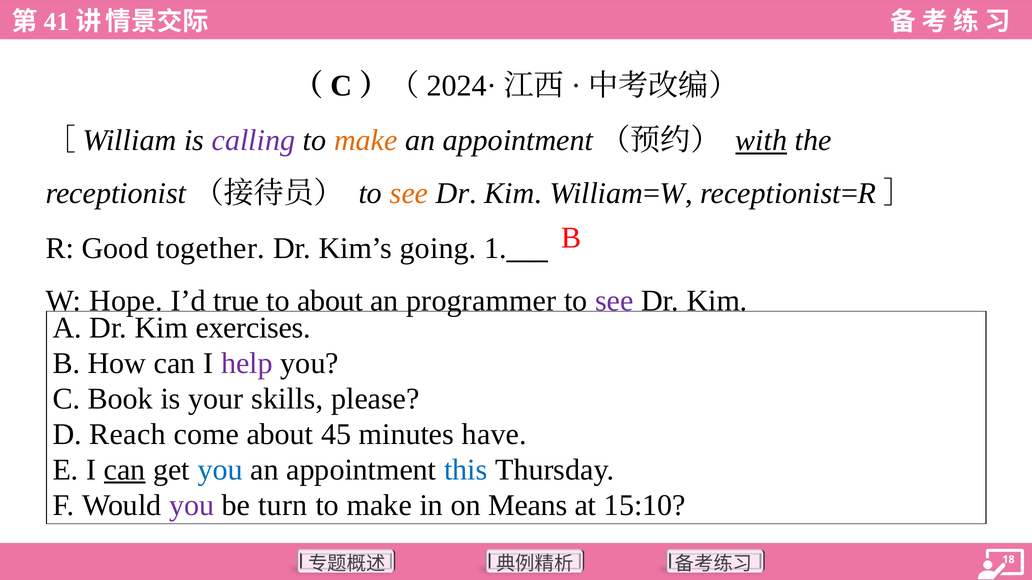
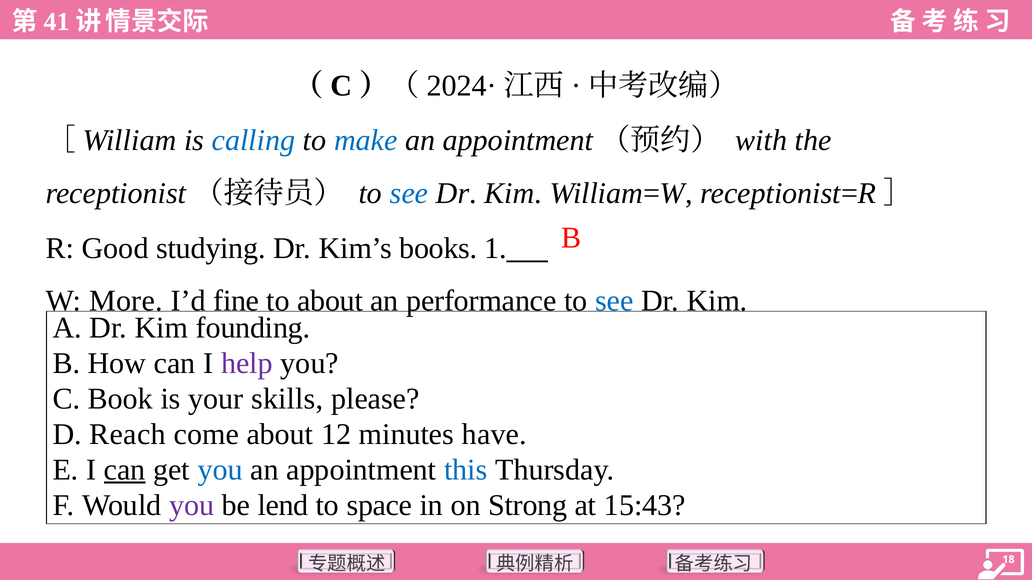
calling colour: purple -> blue (253, 141)
make colour: orange -> blue (366, 141)
with underline: present -> none (761, 141)
see colour: orange -> blue (409, 193)
together: together -> studying (211, 249)
going: going -> books (438, 249)
Hope: Hope -> More (126, 301)
true: true -> fine (236, 301)
programmer: programmer -> performance (481, 301)
see colour: purple -> blue (614, 301)
exercises: exercises -> founding (253, 328)
45: 45 -> 12 (336, 435)
turn: turn -> lend (283, 506)
make: make -> space (379, 506)
Means: Means -> Strong (528, 506)
15:10: 15:10 -> 15:43 (645, 506)
